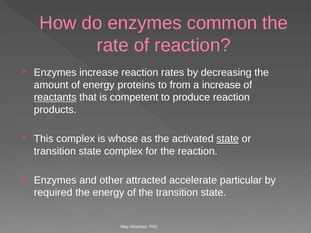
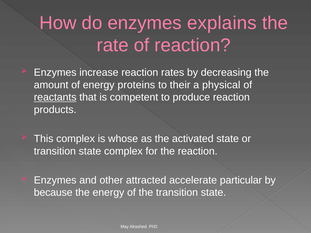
common: common -> explains (222, 23)
from: from -> their (180, 85)
a increase: increase -> physical (221, 85)
state underline: present -> none (228, 139)
required: required -> because (53, 193)
